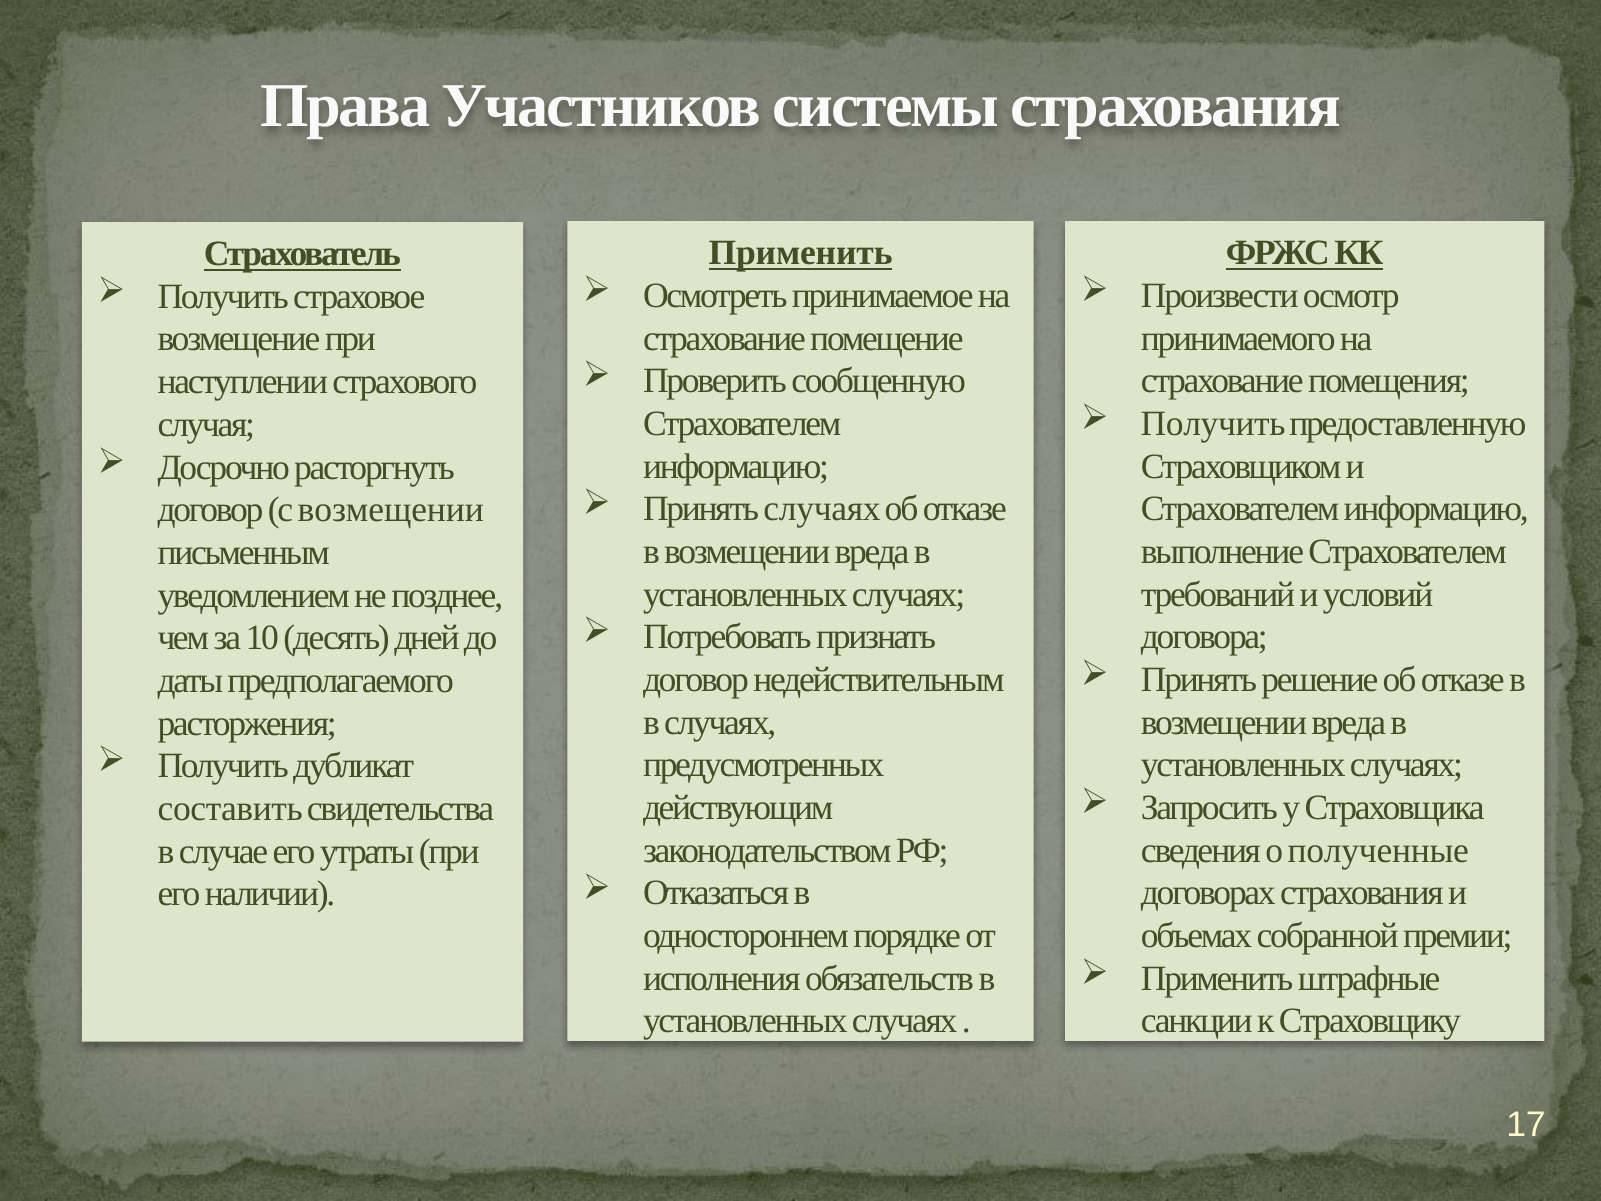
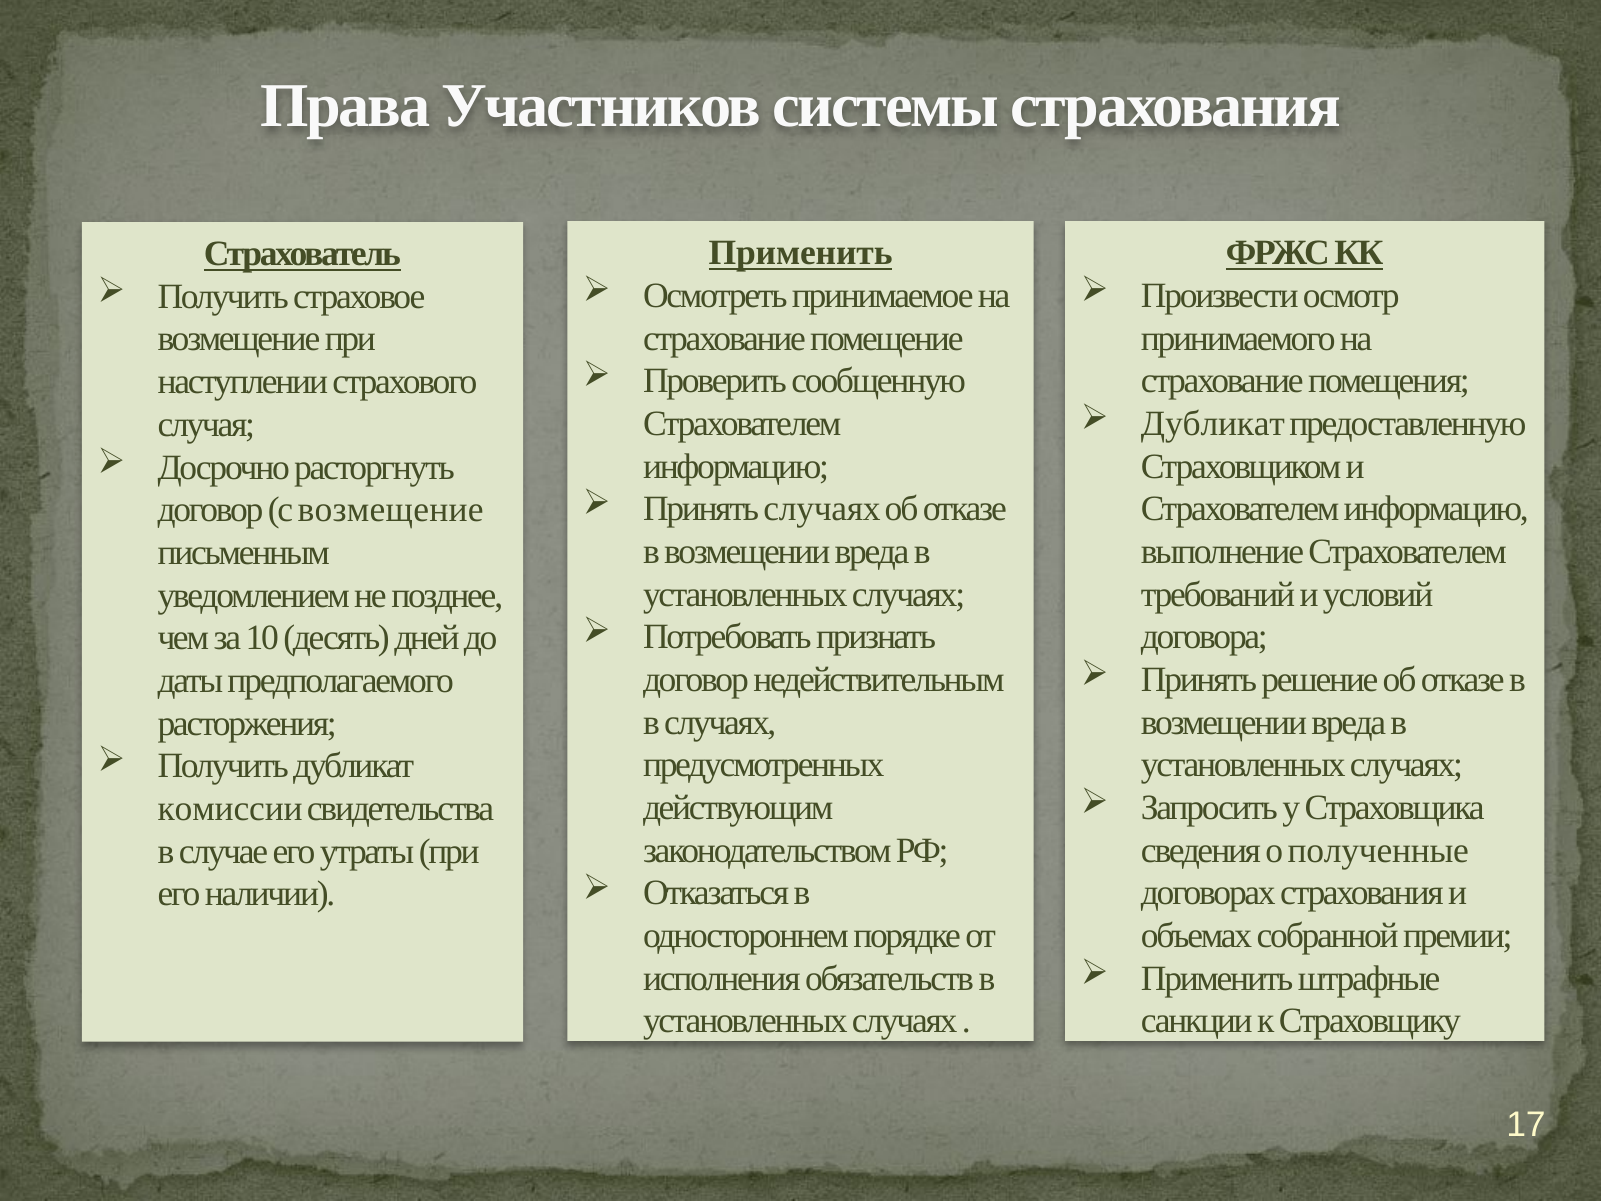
Получить: Получить -> Дубликат (1213, 424)
с возмещении: возмещении -> возмещение (391, 510)
составить: составить -> комиссии (230, 809)
